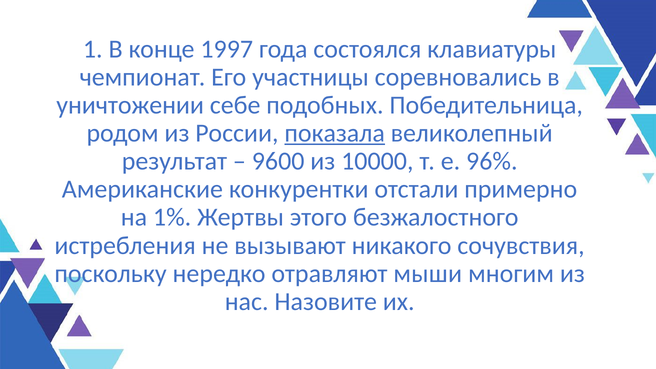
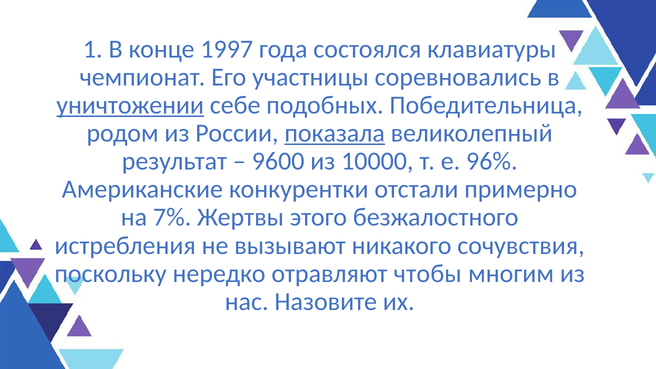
уничтожении underline: none -> present (130, 105)
1%: 1% -> 7% (172, 217)
мыши: мыши -> чтобы (428, 273)
